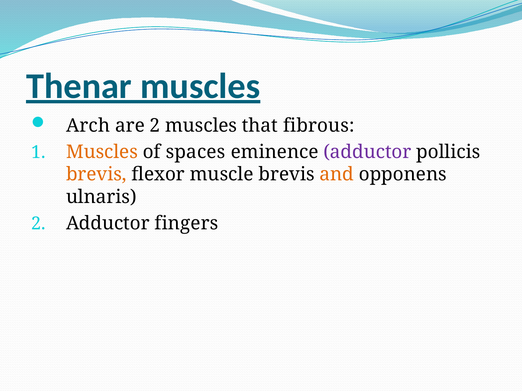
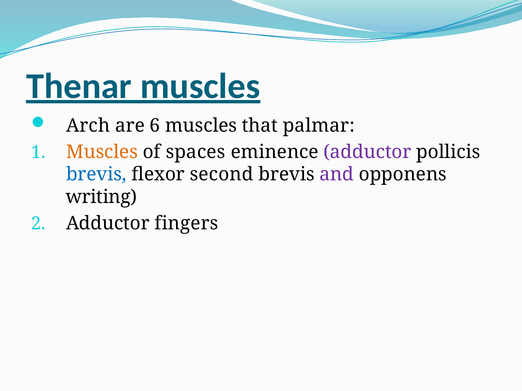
are 2: 2 -> 6 (155, 126)
fibrous: fibrous -> palmar (319, 126)
brevis colour: orange -> blue (96, 175)
muscle: muscle -> second (222, 175)
and colour: orange -> purple (337, 175)
ulnaris: ulnaris -> writing (101, 197)
